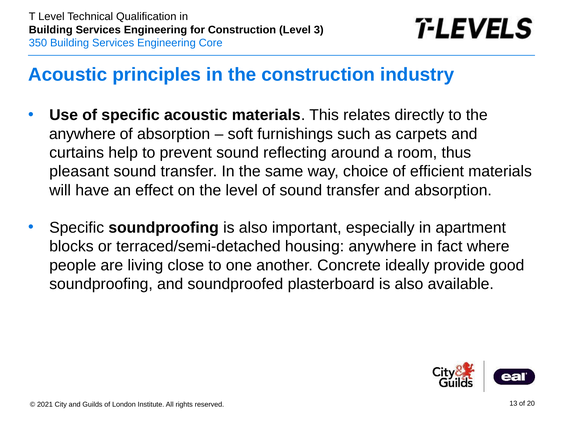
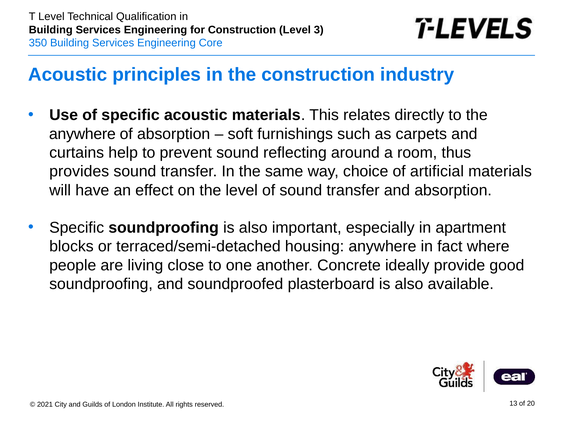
pleasant: pleasant -> provides (79, 172)
efficient: efficient -> artificial (437, 172)
